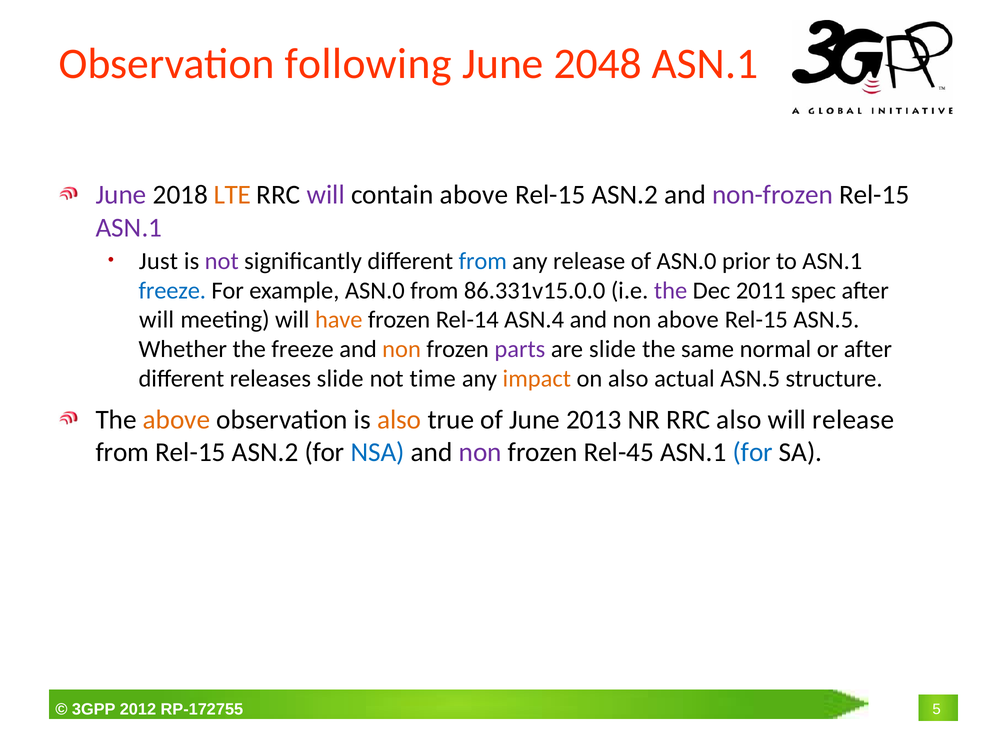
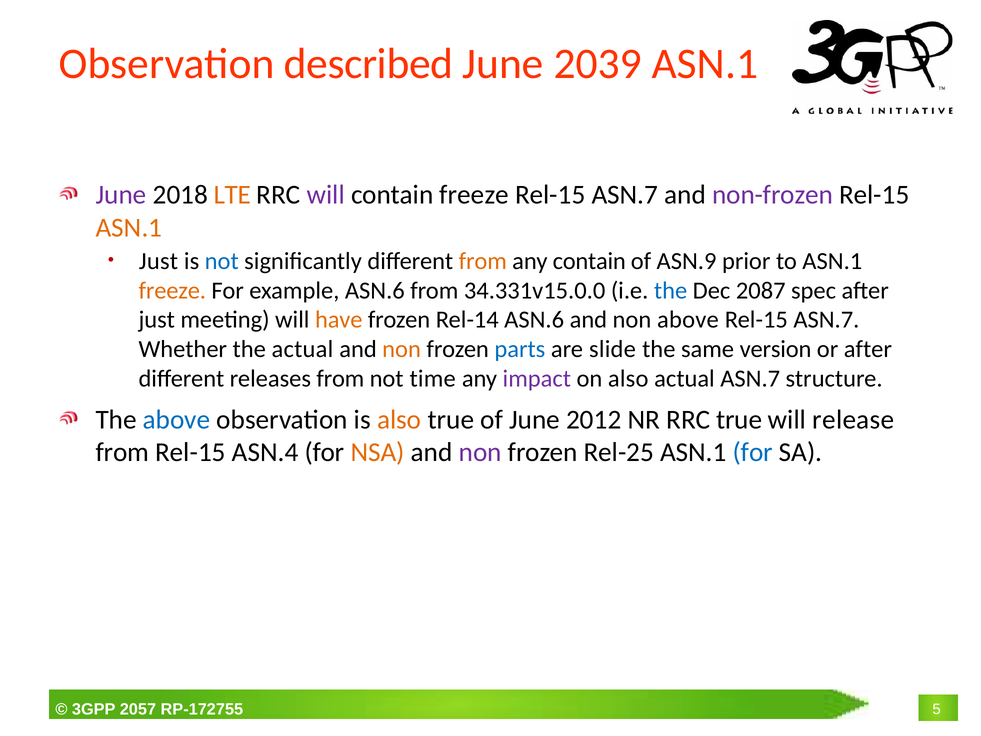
following: following -> described (369, 64)
2048: 2048 -> 2039 (598, 64)
contain above: above -> freeze (474, 195)
ASN.2: ASN.2 -> ASN.7 (625, 195)
ASN.1 colour: purple -> orange (129, 228)
not colour: purple -> blue (222, 261)
from colour: blue -> orange (483, 261)
any release: release -> contain (589, 261)
of ASN.0: ASN.0 -> ASN.9 (687, 261)
freeze colour: blue -> orange (172, 290)
example ASN.0: ASN.0 -> ASN.6 (375, 290)
86.331v15.0.0: 86.331v15.0.0 -> 34.331v15.0.0 (535, 290)
the colour: purple -> blue (671, 290)
2011: 2011 -> 2087 (761, 290)
will: will -> just (157, 320)
Rel-14 ASN.4: ASN.4 -> ASN.6 (534, 320)
ASN.5: ASN.5 -> ASN.7 (826, 320)
the freeze: freeze -> actual (302, 349)
parts colour: purple -> blue (520, 349)
normal: normal -> version (776, 349)
releases slide: slide -> from (340, 379)
impact colour: orange -> purple (537, 379)
actual ASN.5: ASN.5 -> ASN.7 (750, 379)
above colour: orange -> blue (177, 419)
2013: 2013 -> 2012 (594, 419)
RRC also: also -> true (739, 419)
from Rel-15 ASN.2: ASN.2 -> ASN.4 (265, 452)
NSA colour: blue -> orange (378, 452)
Rel-45: Rel-45 -> Rel-25 (619, 452)
2012: 2012 -> 2057 (138, 709)
